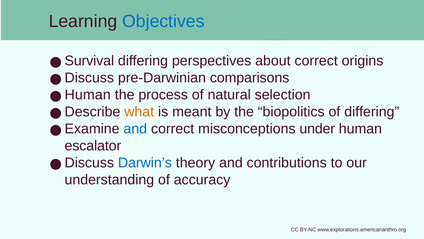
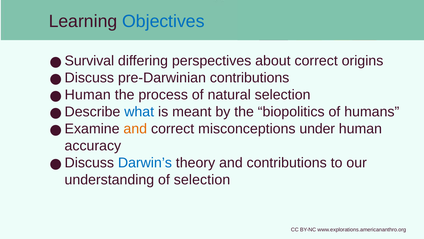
pre-Darwinian comparisons: comparisons -> contributions (250, 78)
what colour: orange -> blue (139, 111)
of differing: differing -> humans (372, 111)
and colour: blue -> orange (135, 128)
escalator: escalator -> accuracy (93, 145)
of accuracy: accuracy -> selection (202, 179)
